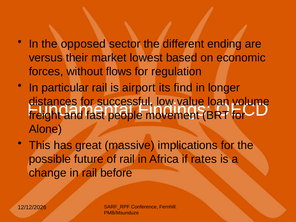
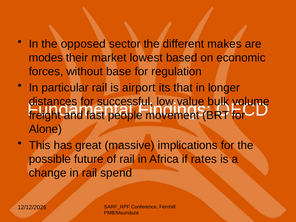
ending: ending -> makes (224, 44)
versus: versus -> modes (46, 58)
flows: flows -> base (119, 72)
find: find -> that (183, 88)
loan: loan -> bulk (218, 101)
before: before -> spend (116, 173)
